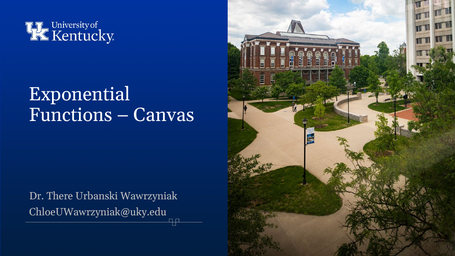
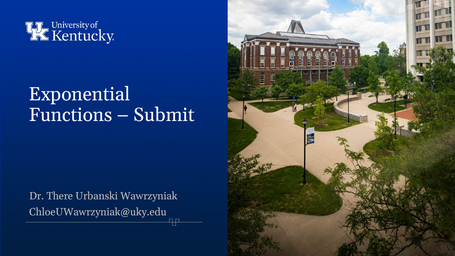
Canvas: Canvas -> Submit (164, 115)
